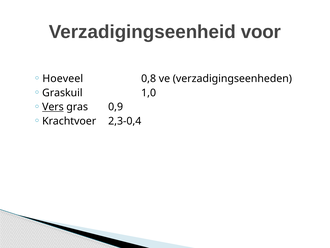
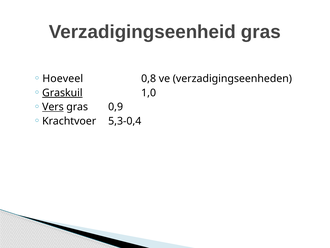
Verzadigingseenheid voor: voor -> gras (261, 32)
Graskuil underline: none -> present (62, 93)
2,3-0,4: 2,3-0,4 -> 5,3-0,4 (125, 121)
